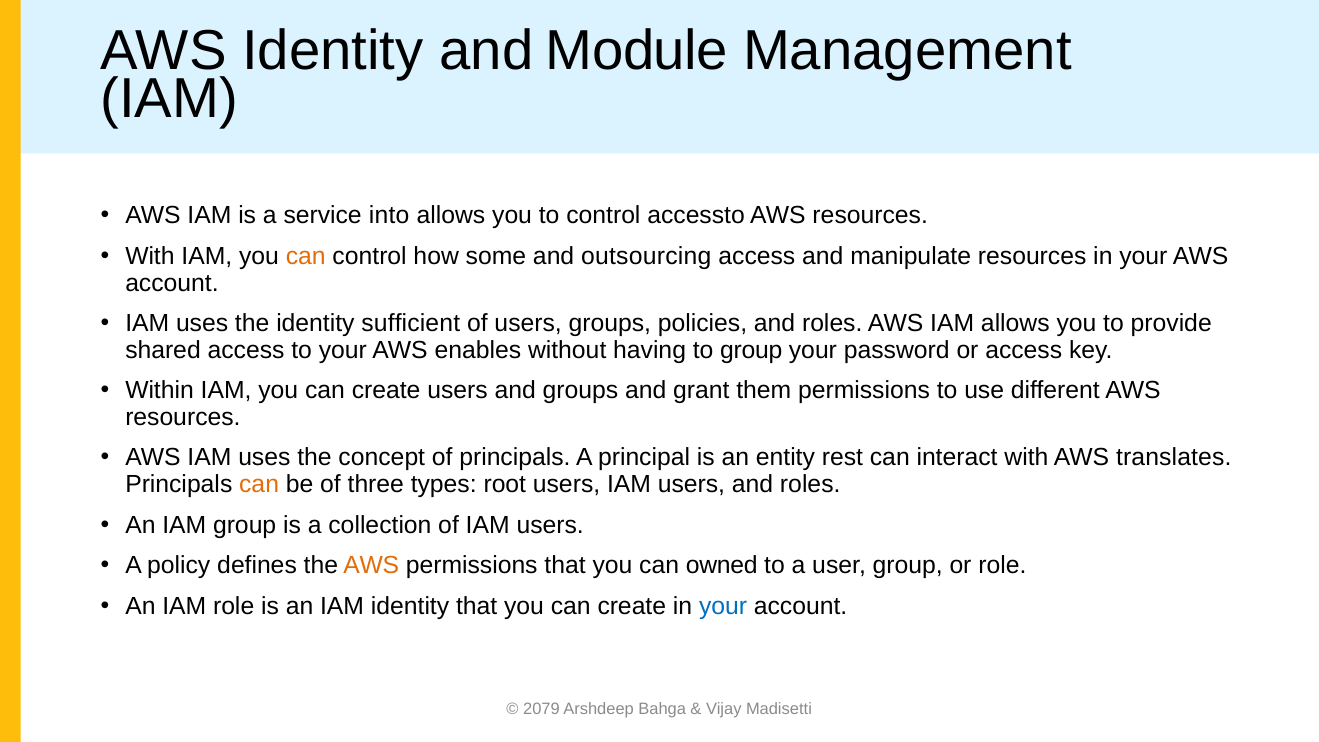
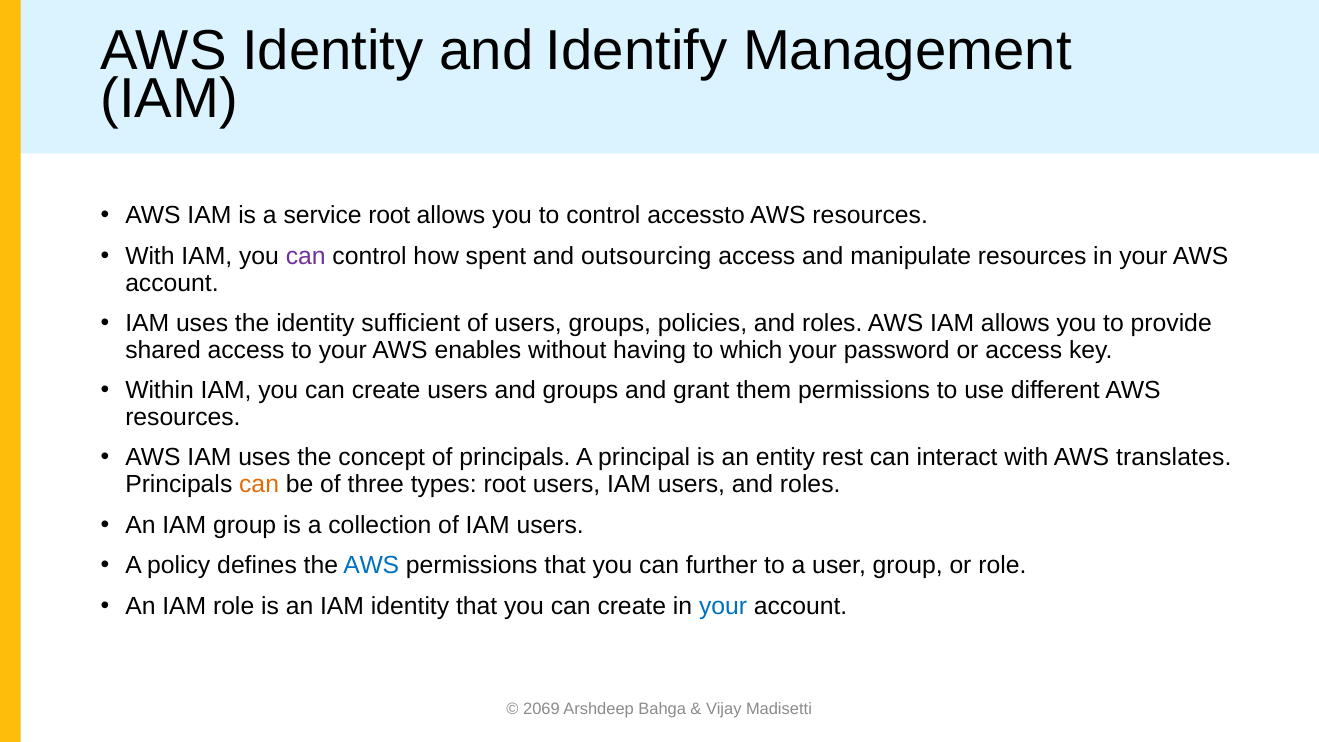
Module: Module -> Identify (637, 50)
service into: into -> root (389, 216)
can colour: orange -> purple (306, 256)
some: some -> spent (496, 256)
to group: group -> which (751, 350)
AWS colour: orange -> blue (371, 565)
owned: owned -> further (722, 565)
2079: 2079 -> 2069 (541, 709)
